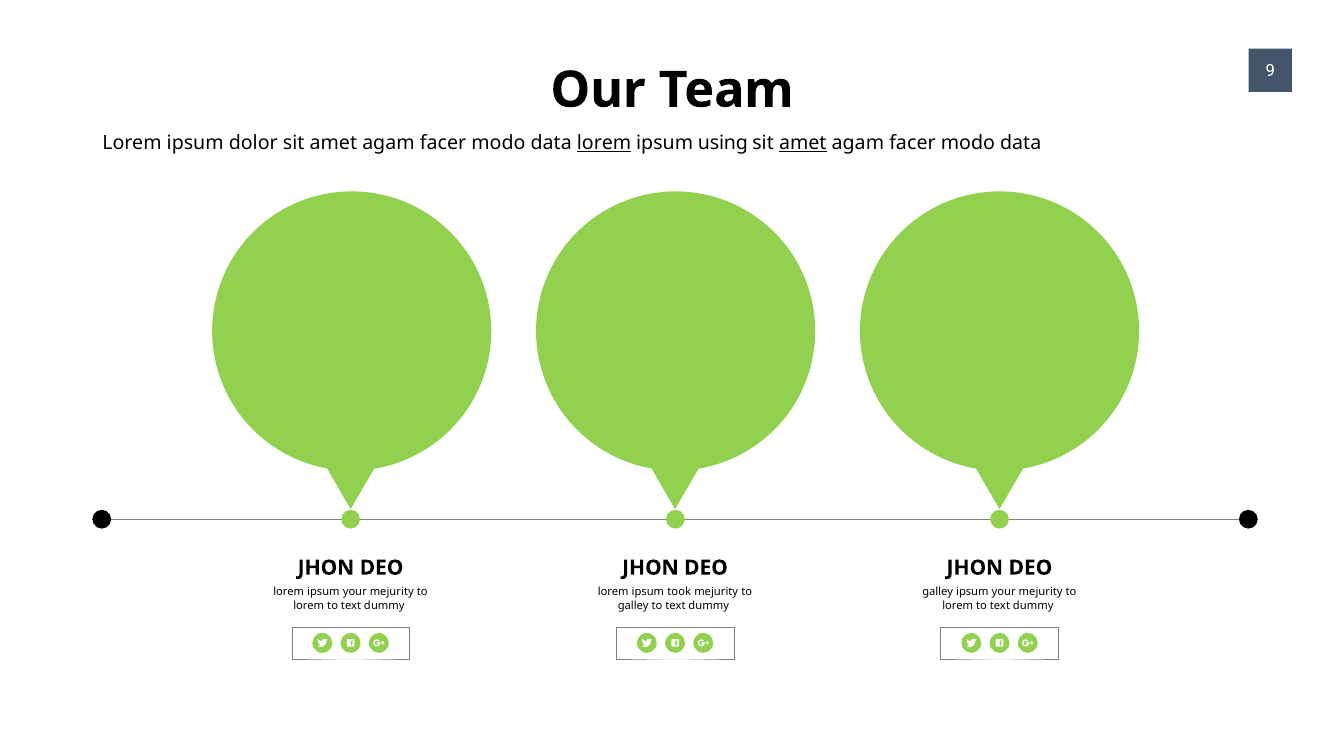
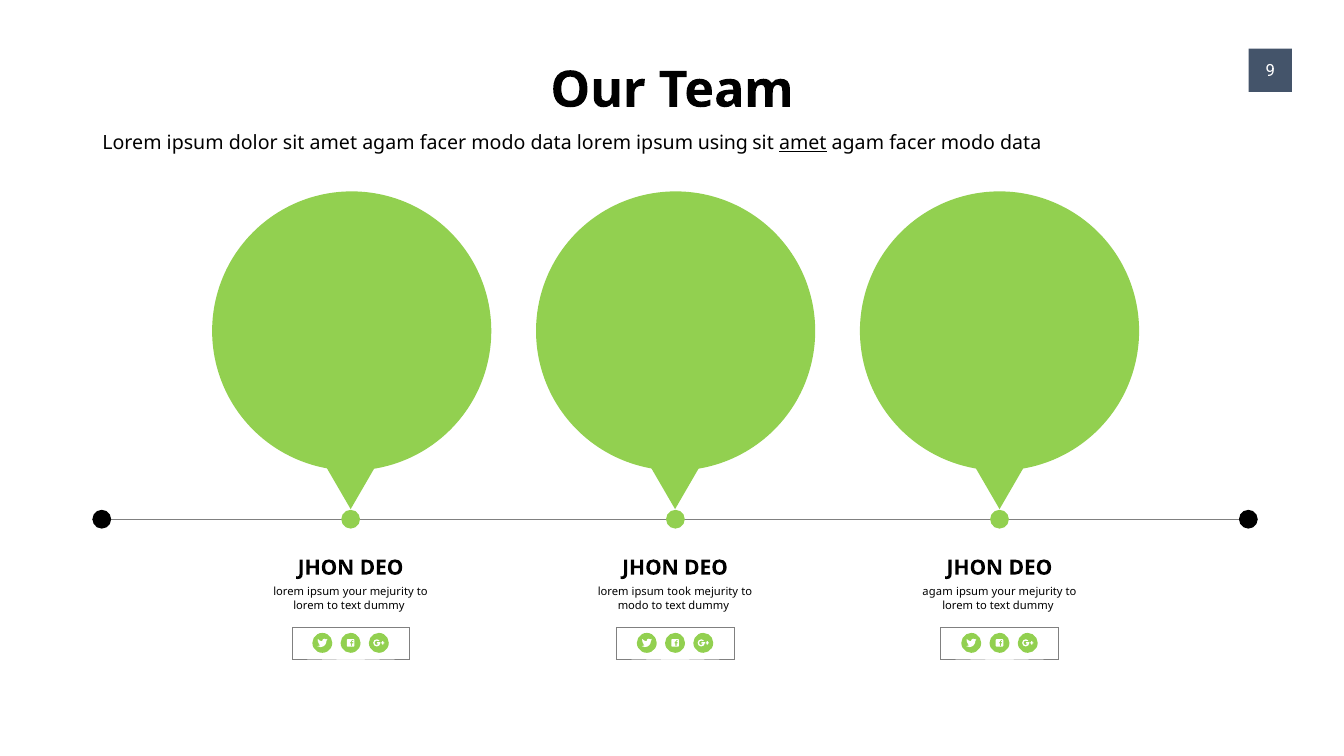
lorem underline: present -> none (604, 143)
galley: galley -> agam (938, 592)
galley: galley -> modo (633, 606)
